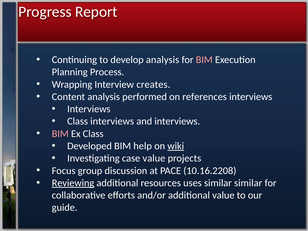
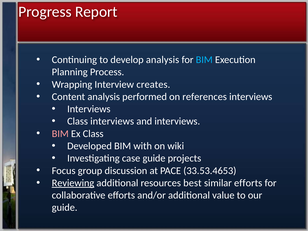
BIM colour: pink -> light blue (204, 60)
help: help -> with (143, 146)
wiki underline: present -> none (176, 146)
case value: value -> guide (154, 158)
10.16.2208: 10.16.2208 -> 33.53.4653 (210, 171)
uses: uses -> best (192, 183)
similar similar: similar -> efforts (248, 183)
